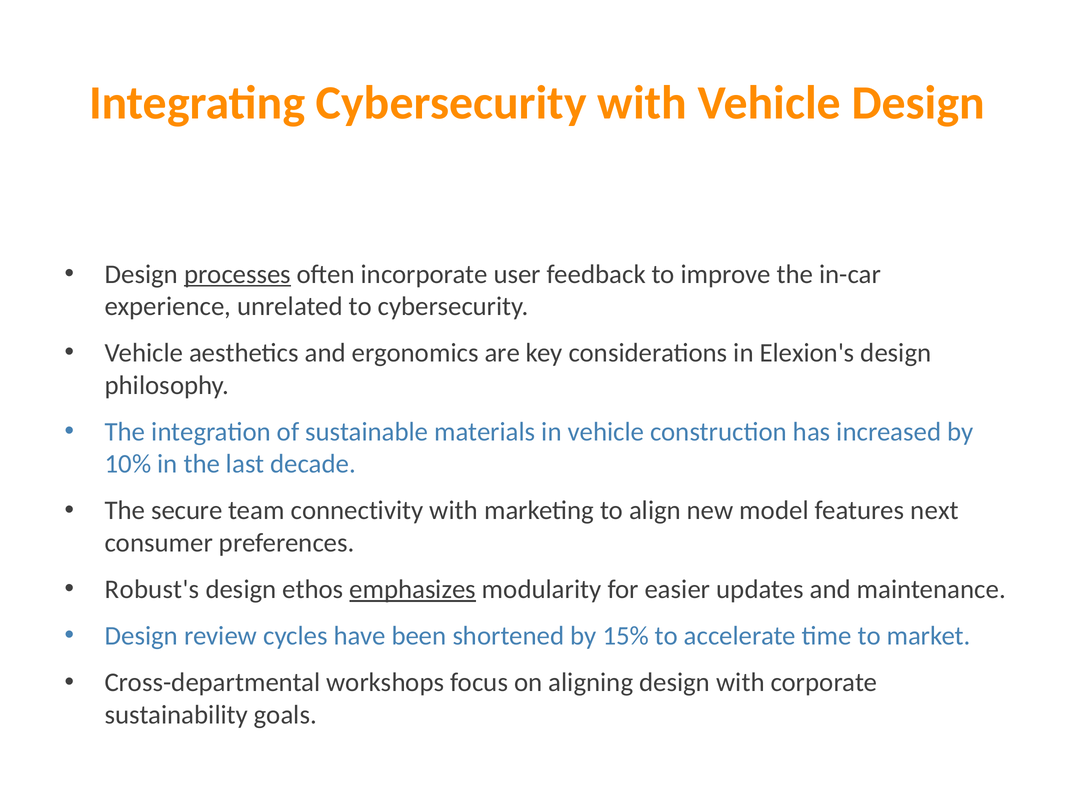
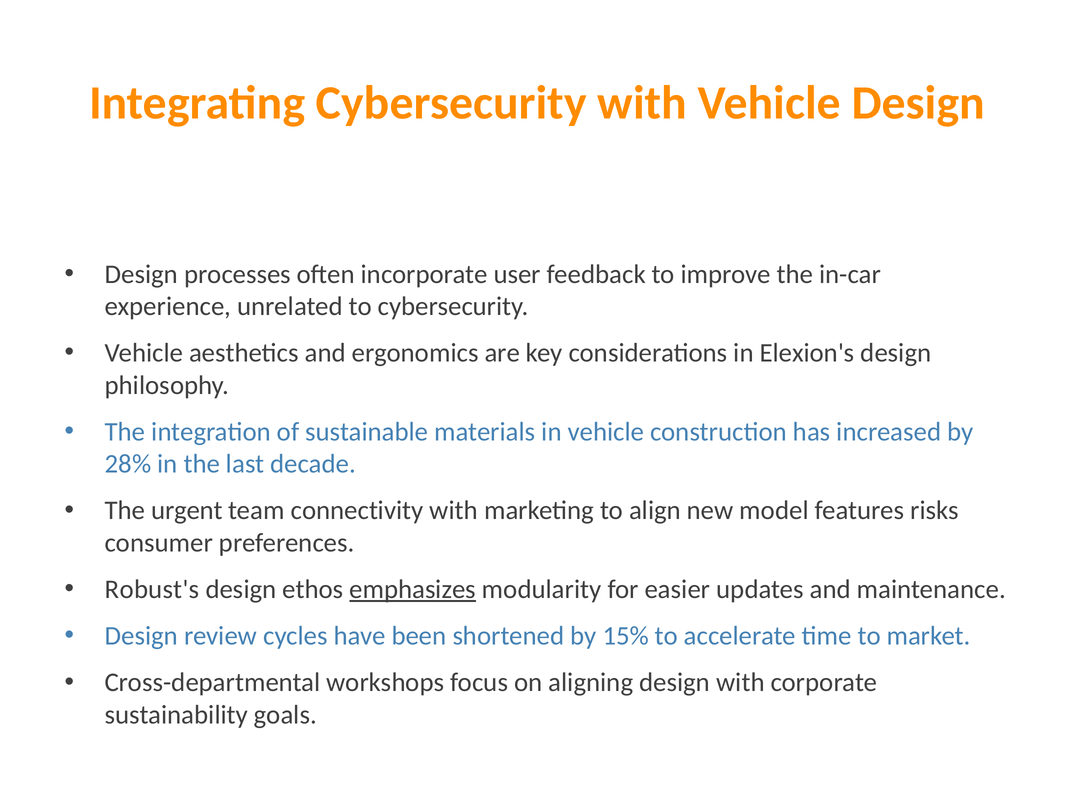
processes underline: present -> none (237, 274)
10%: 10% -> 28% (128, 464)
secure: secure -> urgent (187, 511)
next: next -> risks (935, 511)
